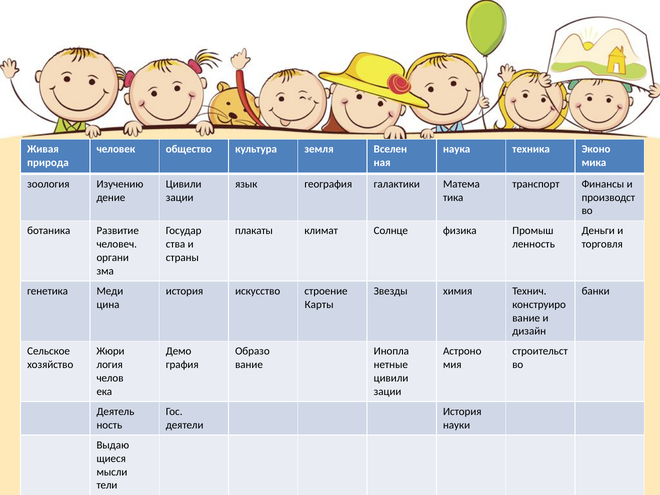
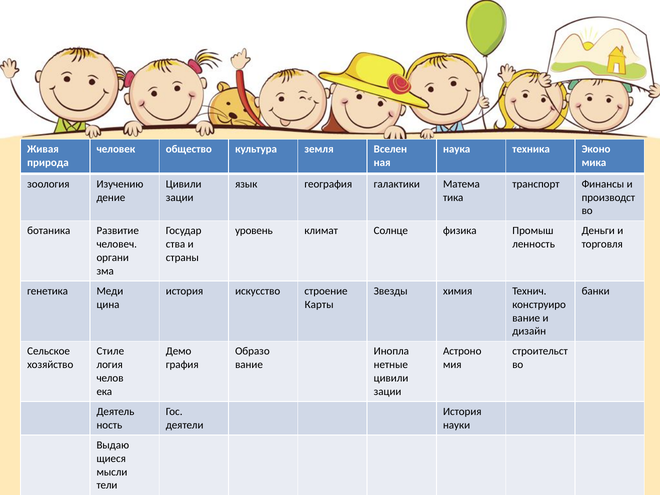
плакаты: плакаты -> уровень (254, 231)
Жюри: Жюри -> Стиле (110, 351)
